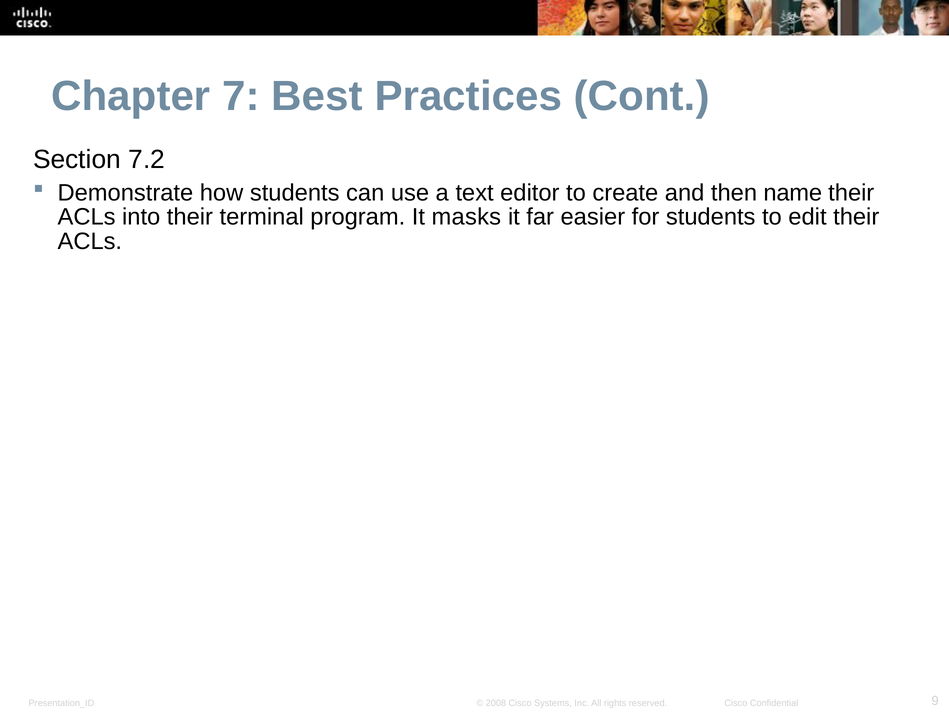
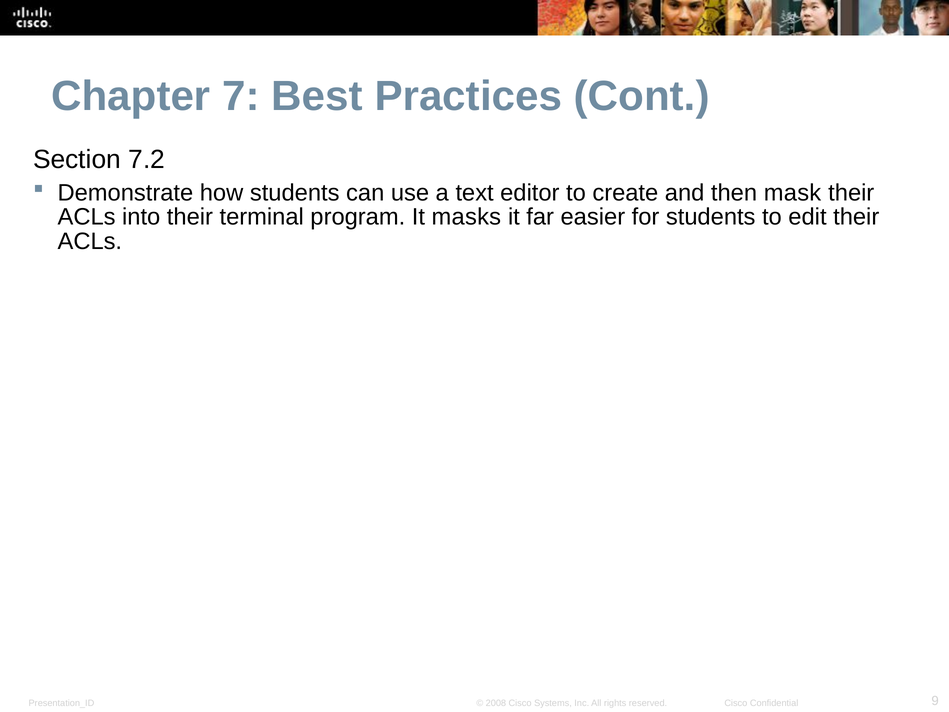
name: name -> mask (793, 193)
